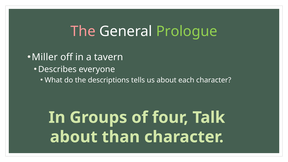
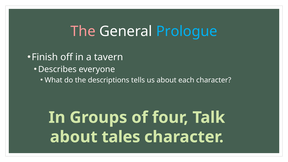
Prologue colour: light green -> light blue (187, 31)
Miller: Miller -> Finish (45, 57)
than: than -> tales (121, 137)
